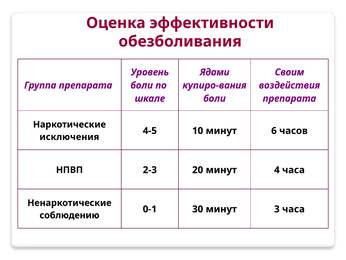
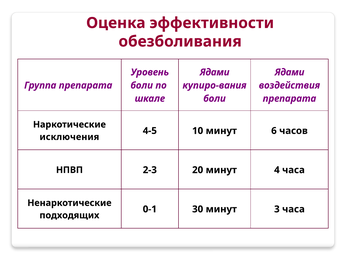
Своим: Своим -> Ядами (290, 72)
соблюдению: соблюдению -> подходящих (69, 215)
